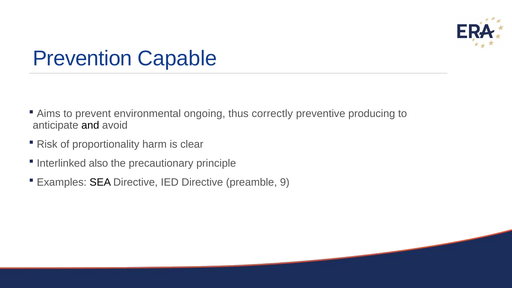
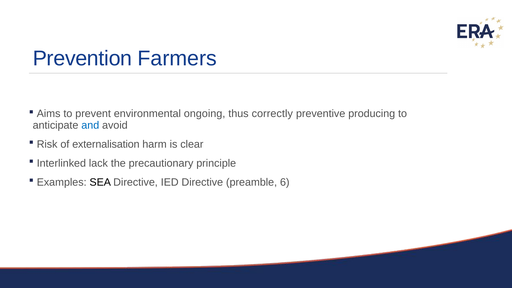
Capable: Capable -> Farmers (177, 58)
and colour: black -> blue (90, 125)
proportionality: proportionality -> externalisation (106, 144)
also: also -> lack (98, 163)
9: 9 -> 6 (285, 182)
